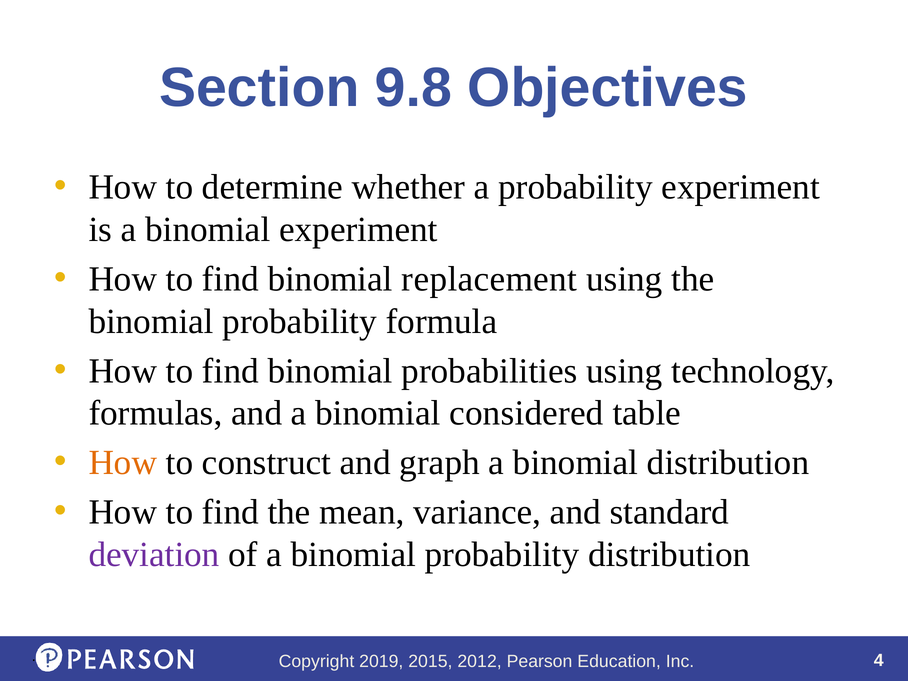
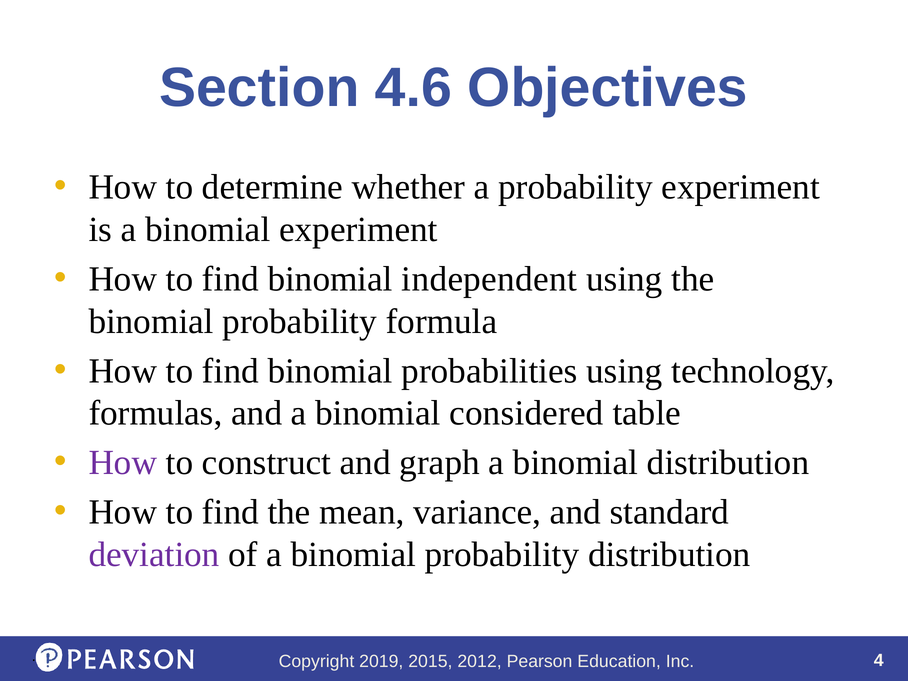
9.8: 9.8 -> 4.6 (413, 88)
replacement: replacement -> independent (489, 279)
How colour: orange -> purple (123, 463)
